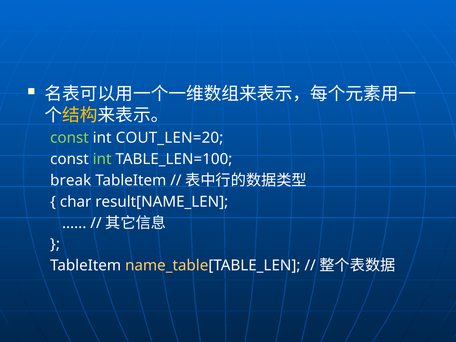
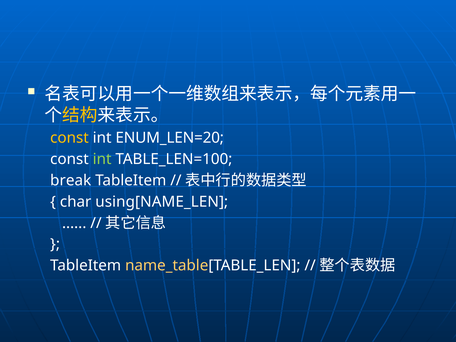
const colour: light green -> yellow (69, 138)
COUT_LEN=20: COUT_LEN=20 -> ENUM_LEN=20 (170, 138)
result[NAME_LEN: result[NAME_LEN -> using[NAME_LEN (162, 202)
